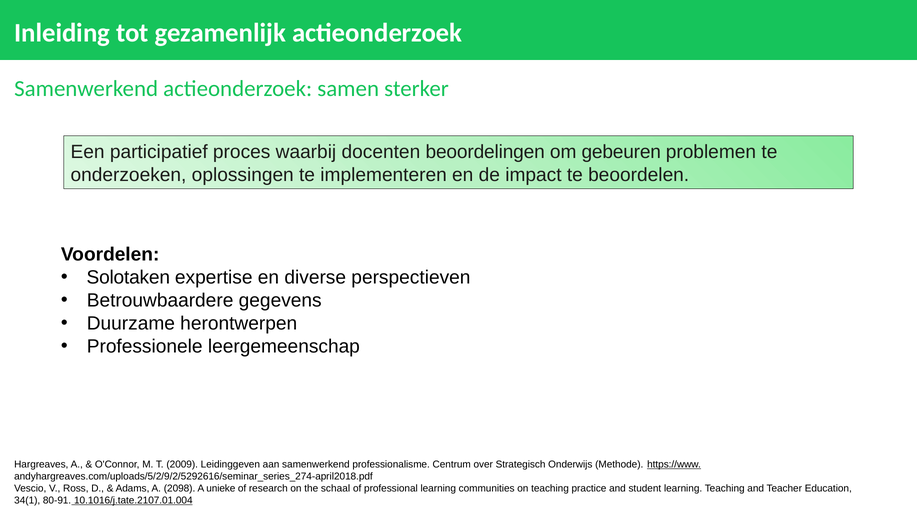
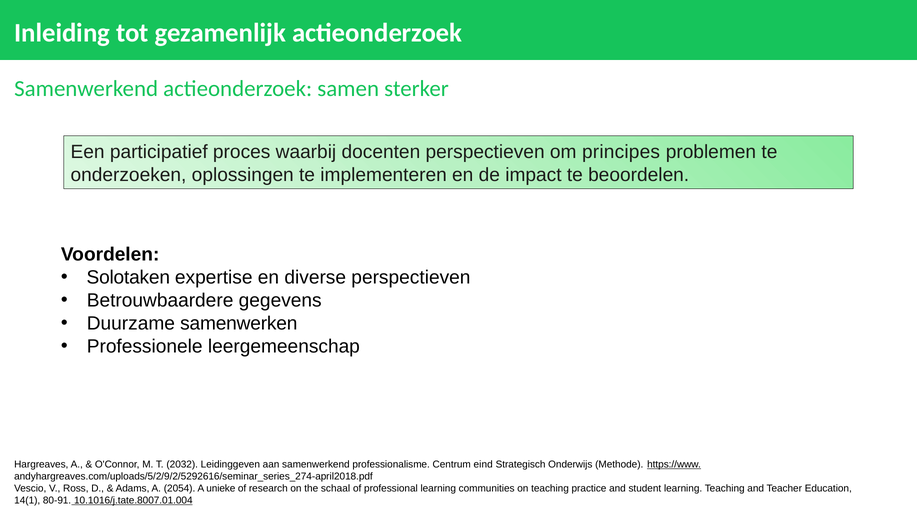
docenten beoordelingen: beoordelingen -> perspectieven (485, 152)
gebeuren: gebeuren -> principes (621, 152)
herontwerpen: herontwerpen -> samenwerken (239, 323)
2009: 2009 -> 2032 (182, 464)
over: over -> eind (483, 464)
2098: 2098 -> 2054 (180, 488)
34(1: 34(1 -> 14(1 (27, 500)
10.1016/j.tate.2107.01.004: 10.1016/j.tate.2107.01.004 -> 10.1016/j.tate.8007.01.004 (133, 500)
